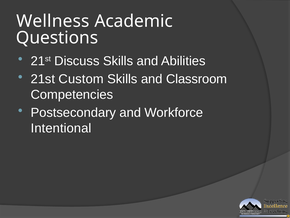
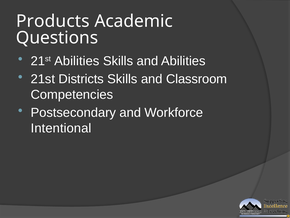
Wellness: Wellness -> Products (53, 21)
21st Discuss: Discuss -> Abilities (77, 61)
Custom: Custom -> Districts (81, 79)
